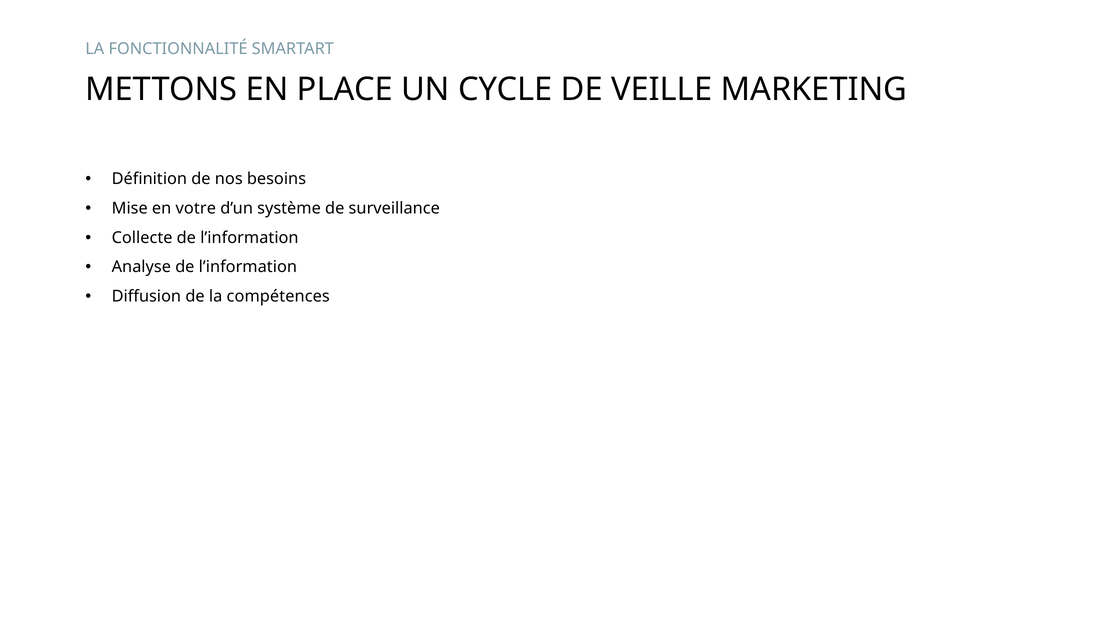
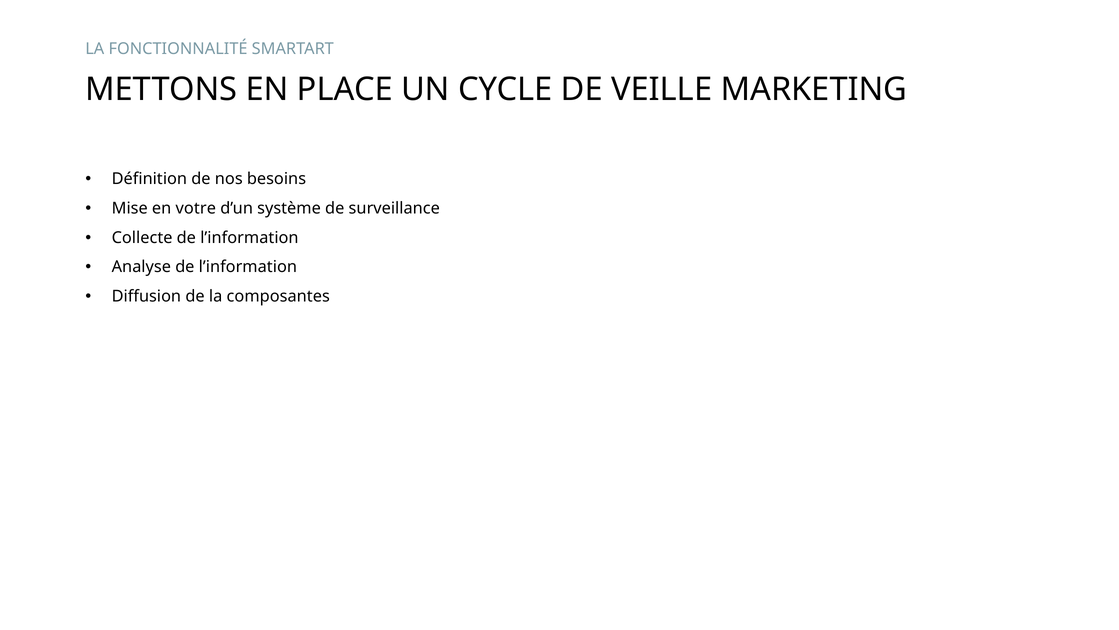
compétences: compétences -> composantes (278, 296)
